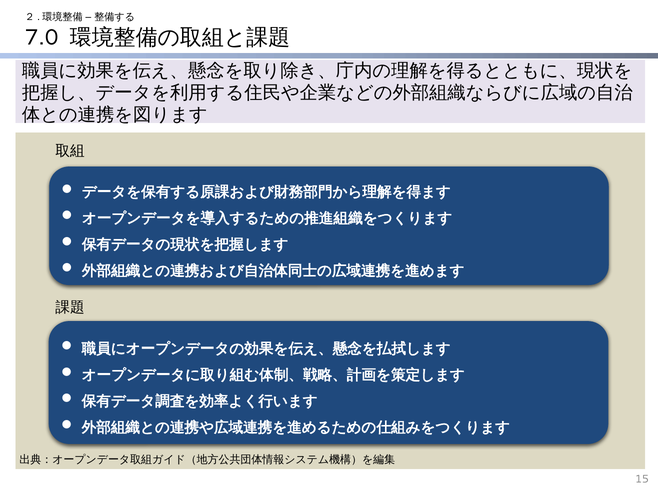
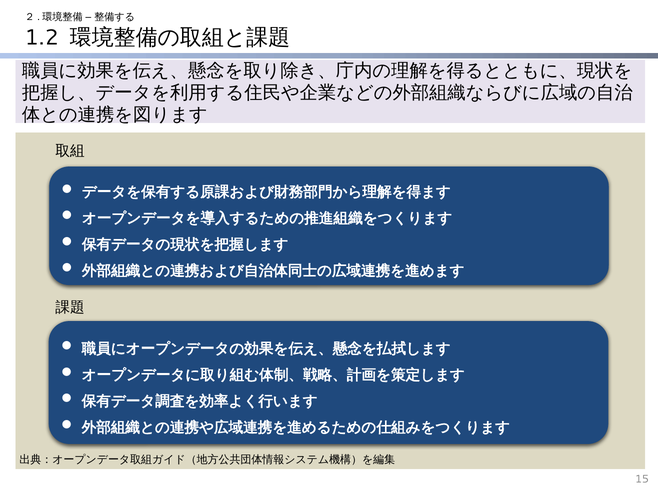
7.0: 7.0 -> 1.2 (42, 38)
